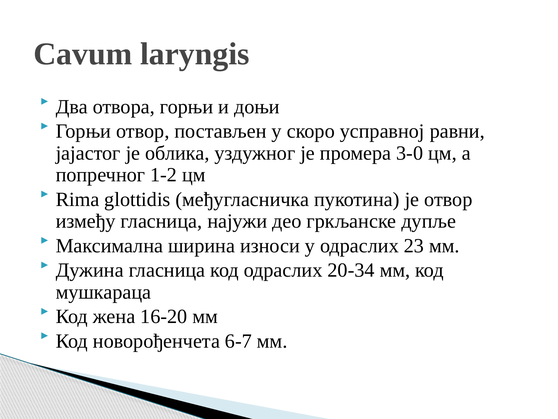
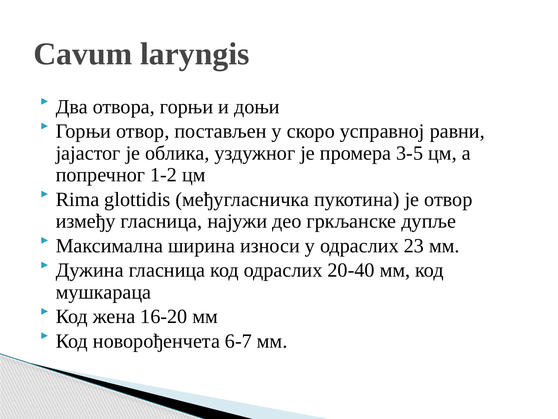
3-0: 3-0 -> 3-5 (410, 153)
20-34: 20-34 -> 20-40 (351, 270)
